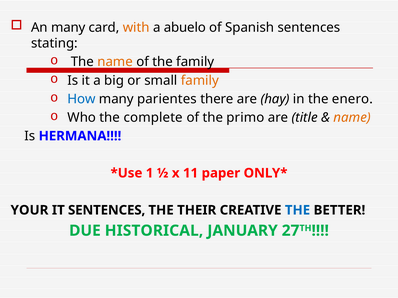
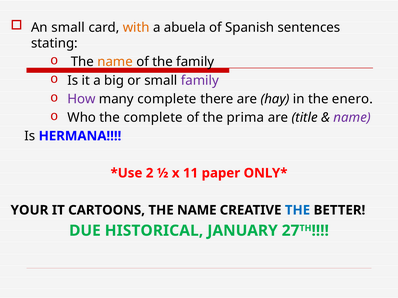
An many: many -> small (68, 27)
abuelo: abuelo -> abuela (185, 27)
family colour: orange -> purple (200, 81)
How colour: blue -> purple (81, 99)
many parientes: parientes -> complete (167, 99)
primo: primo -> prima (245, 118)
name colour: orange -> purple (352, 118)
1: 1 -> 2 (150, 173)
IT SENTENCES: SENTENCES -> CARTOONS (107, 210)
THEIR: THEIR -> NAME (197, 210)
